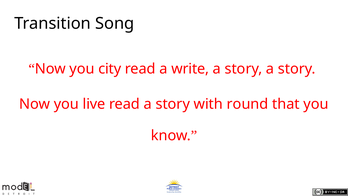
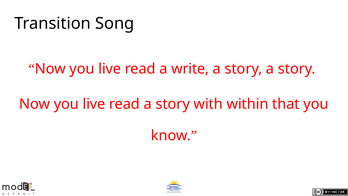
city: city -> live (110, 69)
round: round -> within (248, 104)
